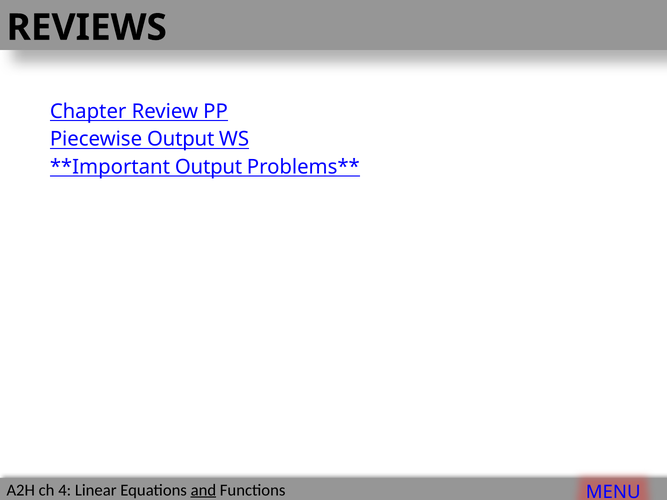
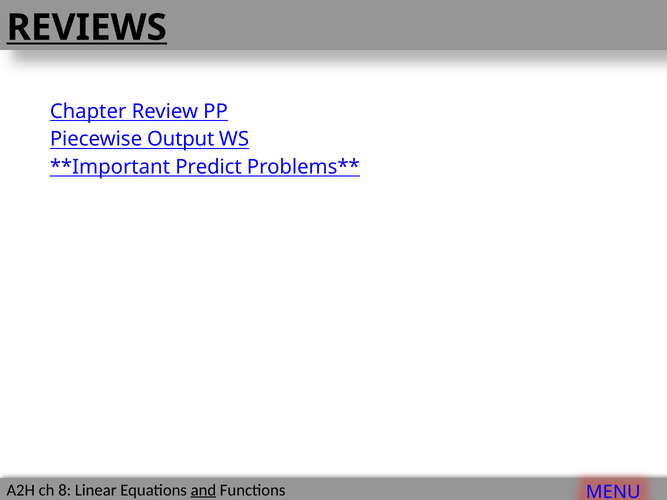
REVIEWS underline: none -> present (87, 28)
Output: Output -> Predict (209, 167)
4: 4 -> 8 (65, 490)
